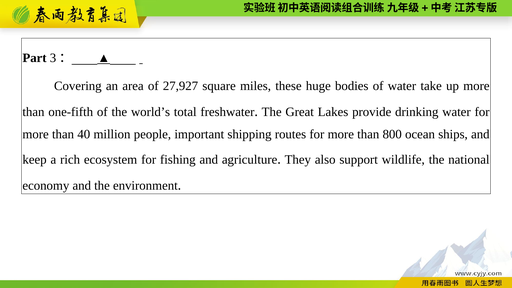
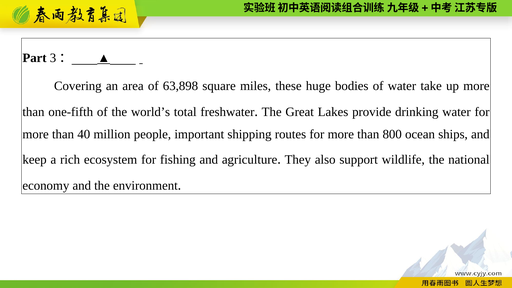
27,927: 27,927 -> 63,898 (180, 86)
